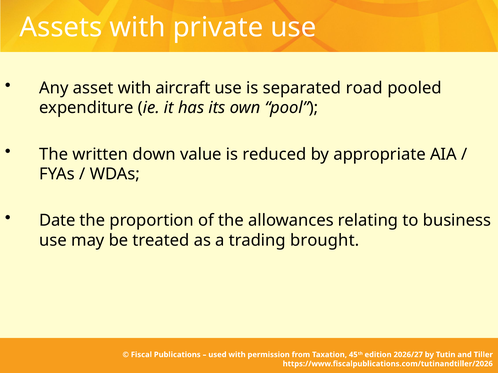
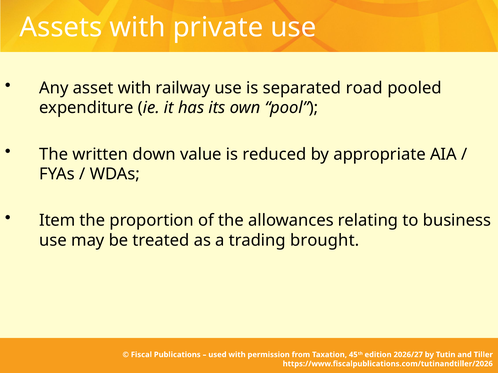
aircraft: aircraft -> railway (183, 88)
Date: Date -> Item (57, 221)
